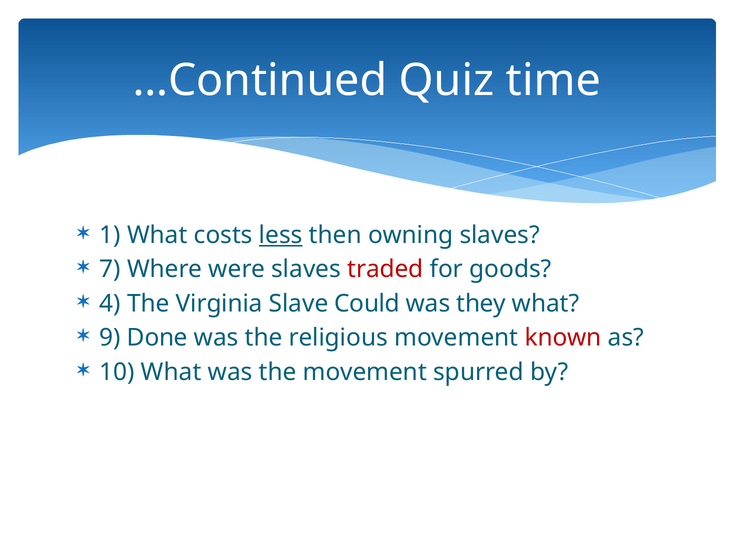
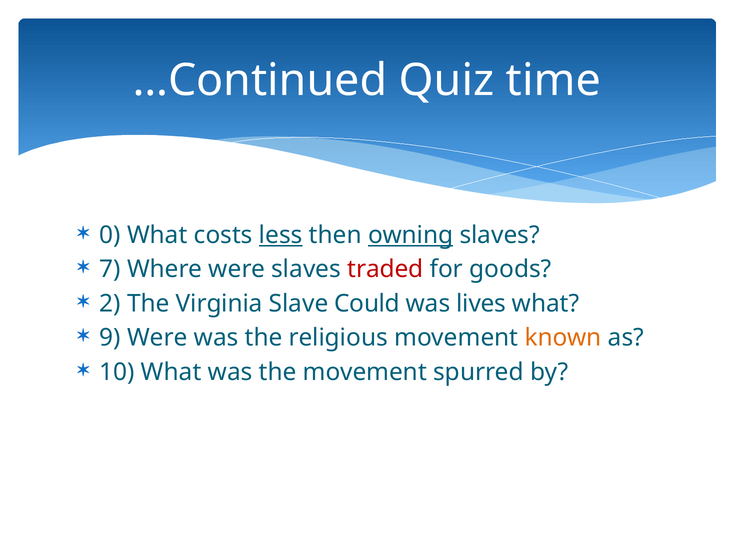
1: 1 -> 0 (110, 235)
owning underline: none -> present (411, 235)
4: 4 -> 2 (110, 303)
they: they -> lives (481, 303)
9 Done: Done -> Were (157, 338)
known colour: red -> orange (563, 338)
